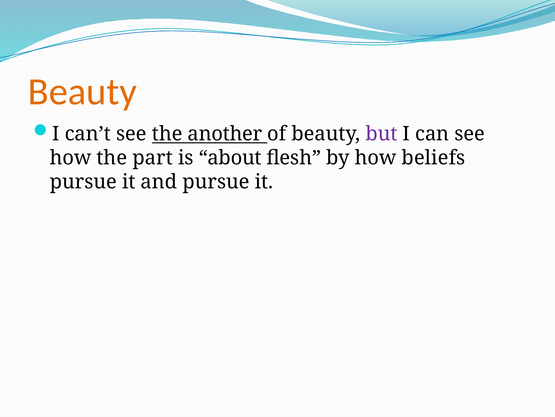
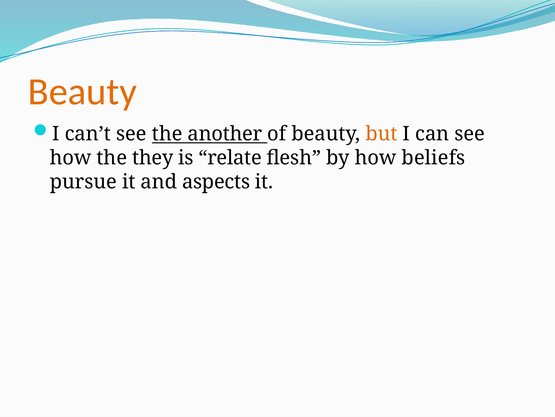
but colour: purple -> orange (381, 134)
part: part -> they (153, 158)
about: about -> relate (230, 158)
and pursue: pursue -> aspects (216, 182)
